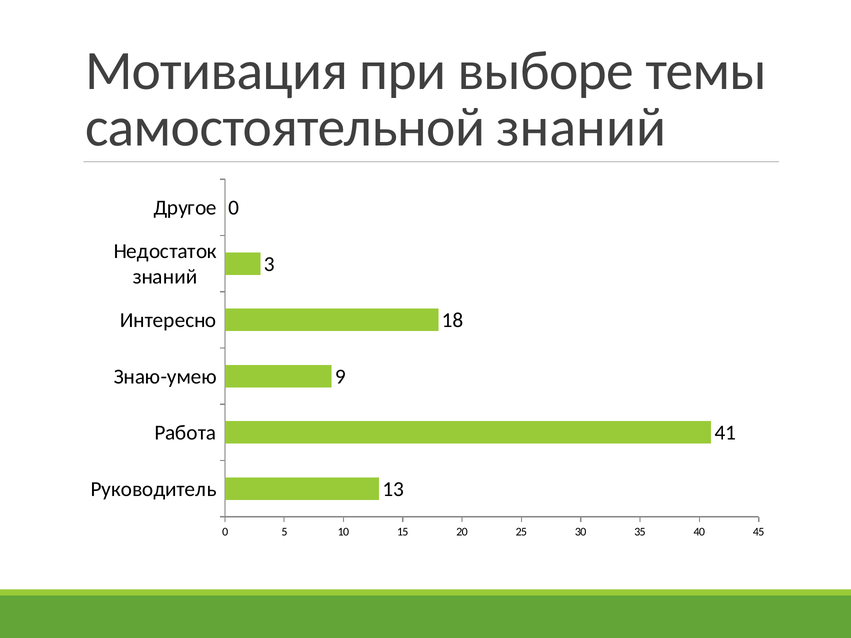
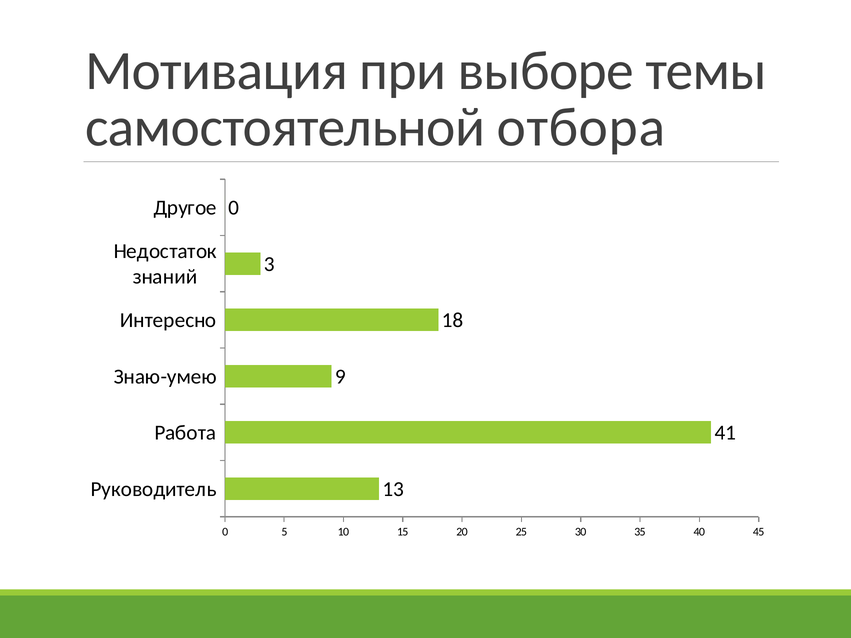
самостоятельной знаний: знаний -> отбора (581, 128)
